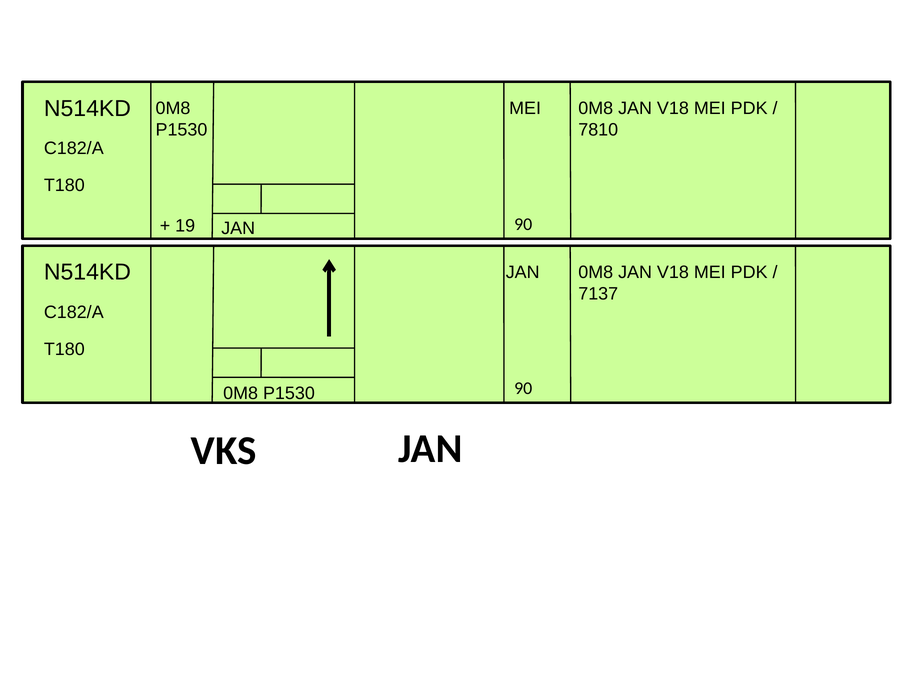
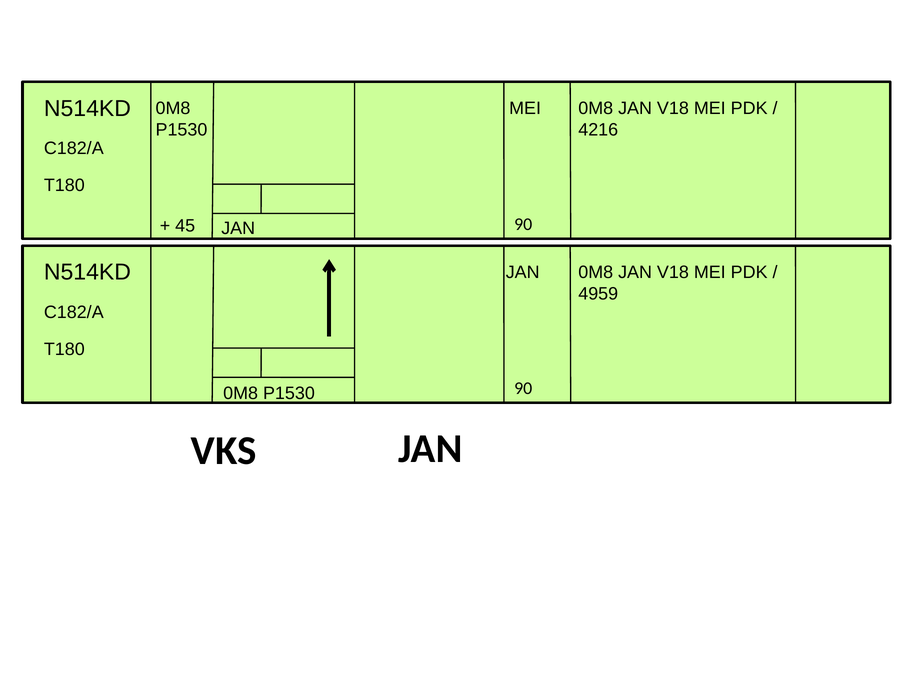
7810: 7810 -> 4216 (598, 130)
19: 19 -> 45 (185, 226)
7137: 7137 -> 4959 (598, 294)
